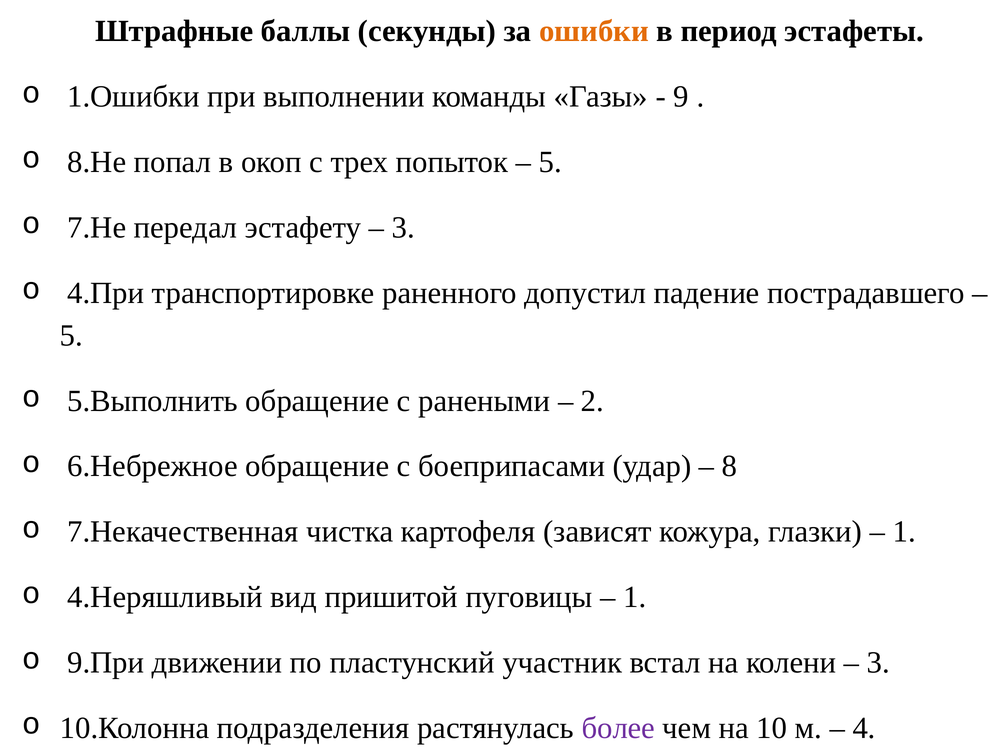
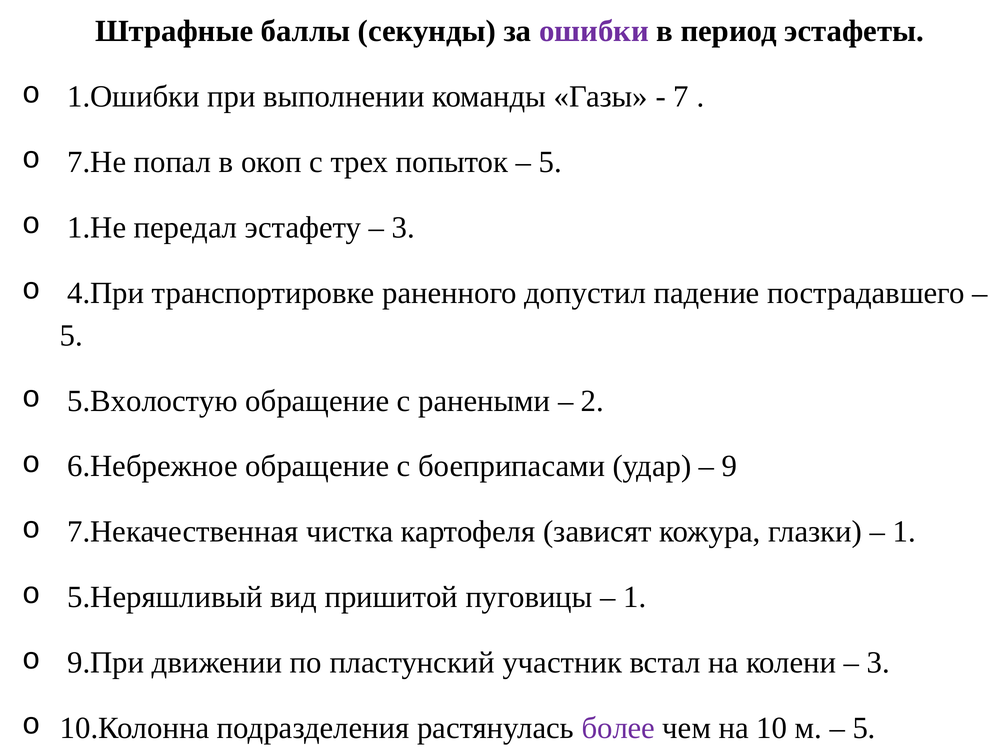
ошибки colour: orange -> purple (594, 31)
9: 9 -> 7 (681, 97)
8.Не: 8.Не -> 7.Не (97, 162)
7.Не: 7.Не -> 1.Не (97, 228)
5.Выполнить: 5.Выполнить -> 5.Вхолостую (153, 401)
8: 8 -> 9 (730, 466)
4.Неряшливый: 4.Неряшливый -> 5.Неряшливый (165, 597)
4: 4 -> 5 (864, 728)
